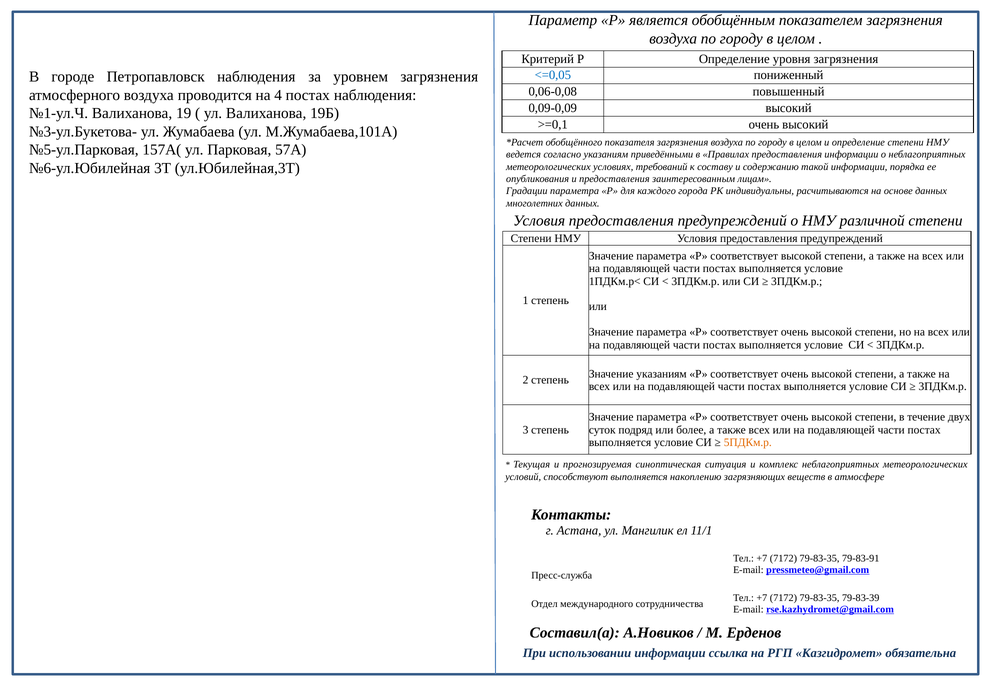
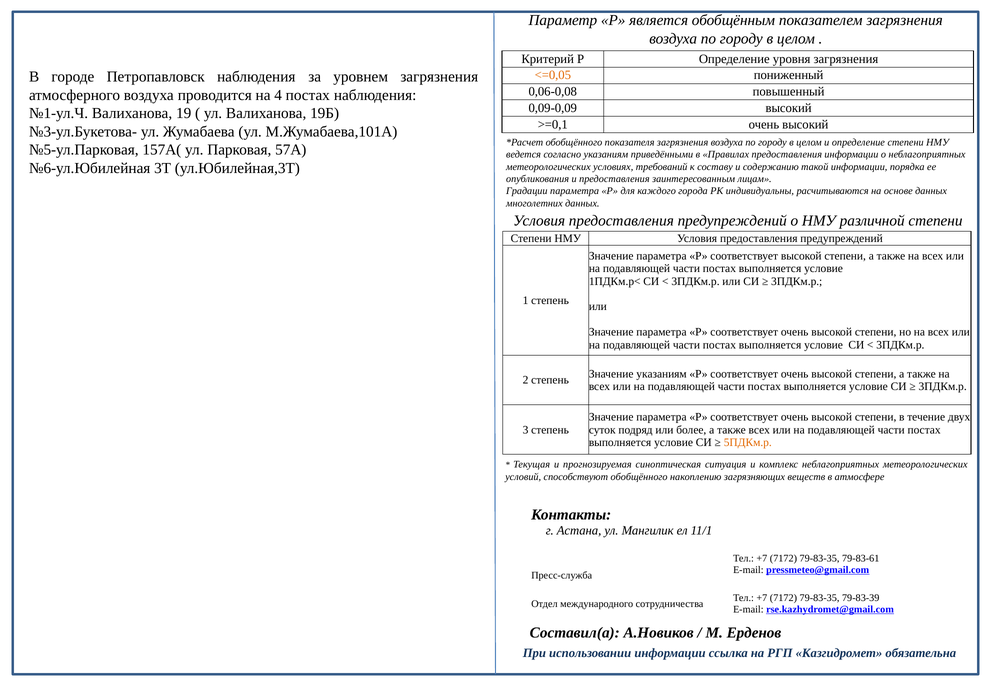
<=0,05 colour: blue -> orange (553, 75)
способствуют выполняется: выполняется -> обобщённого (639, 477)
79-83-91: 79-83-91 -> 79-83-61 (861, 559)
